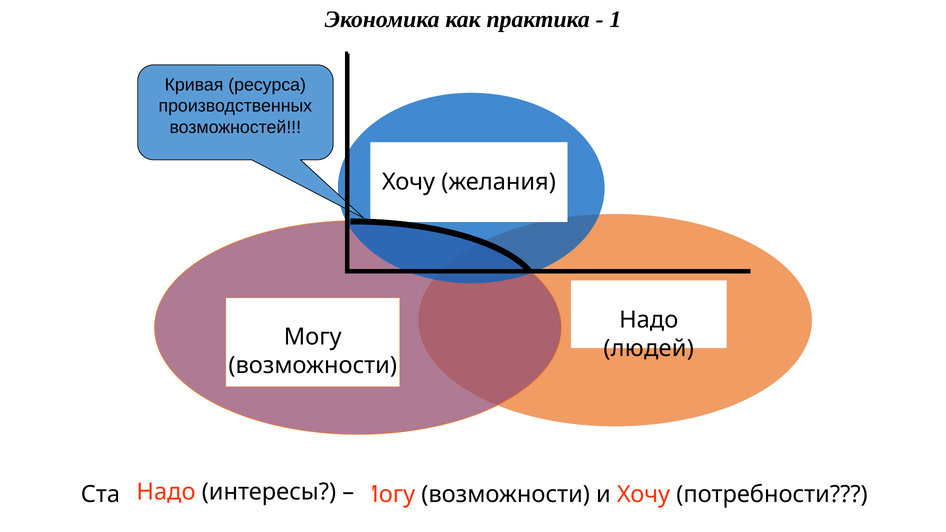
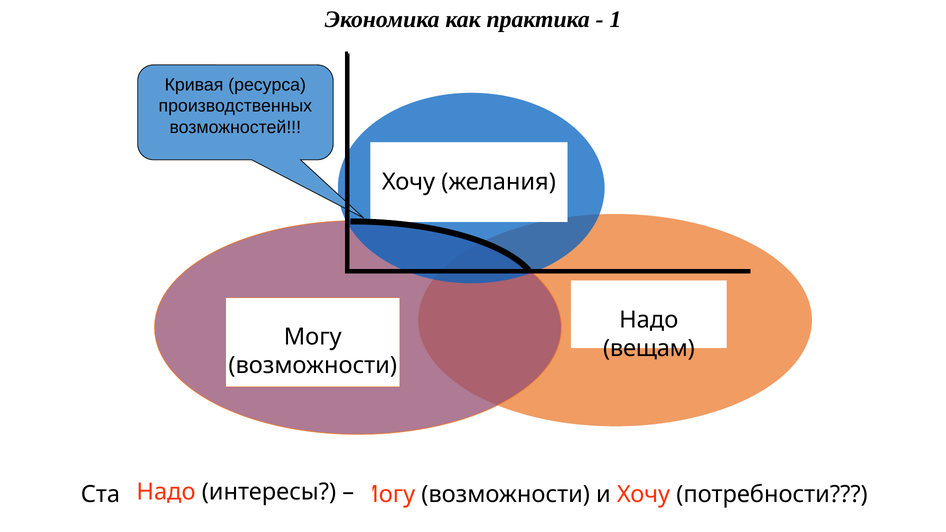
людей: людей -> вещам (649, 348)
